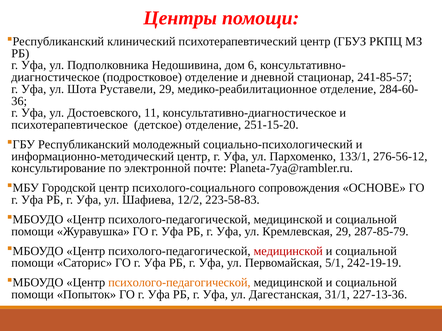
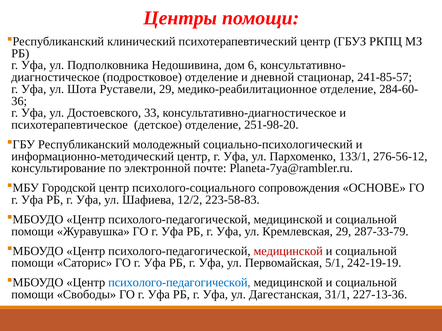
11: 11 -> 33 (152, 113)
251-15-20: 251-15-20 -> 251-98-20 (271, 125)
287-85-79: 287-85-79 -> 287-33-79 (381, 232)
психолого-педагогической colour: orange -> blue (179, 283)
Попыток: Попыток -> Свободы (86, 295)
